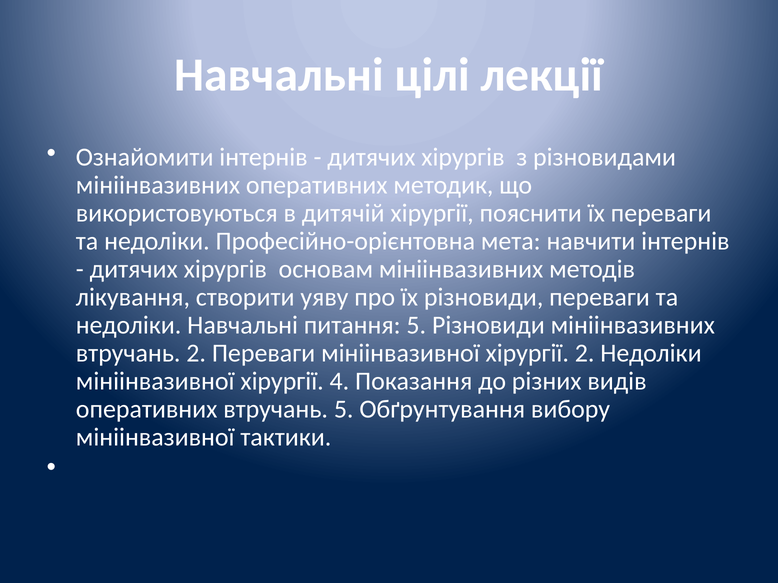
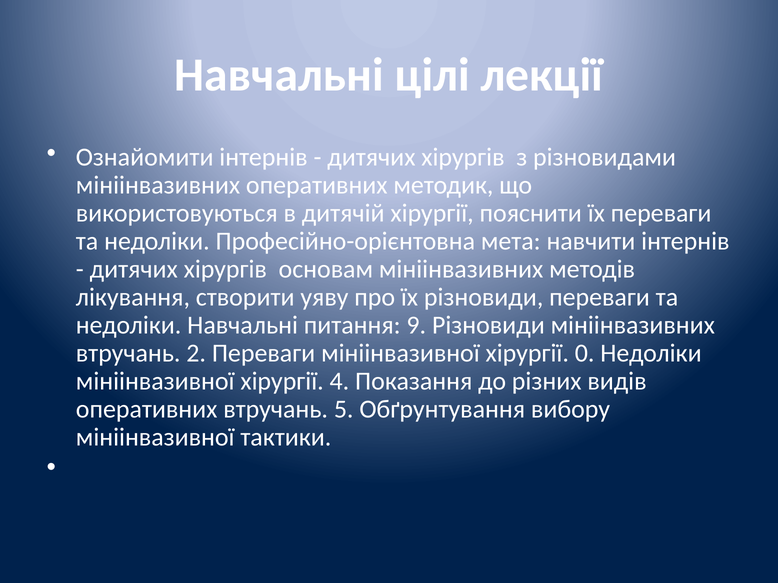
питання 5: 5 -> 9 (416, 325)
хірургії 2: 2 -> 0 (585, 353)
